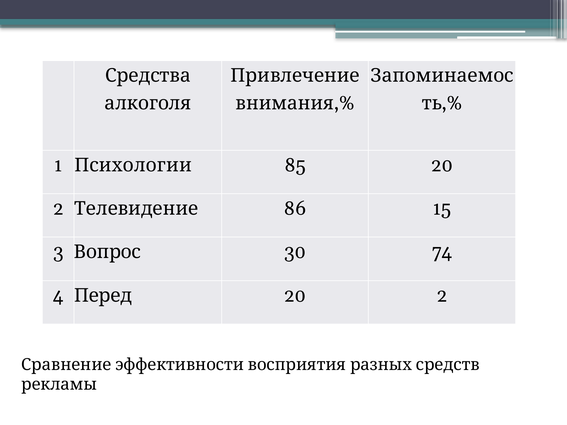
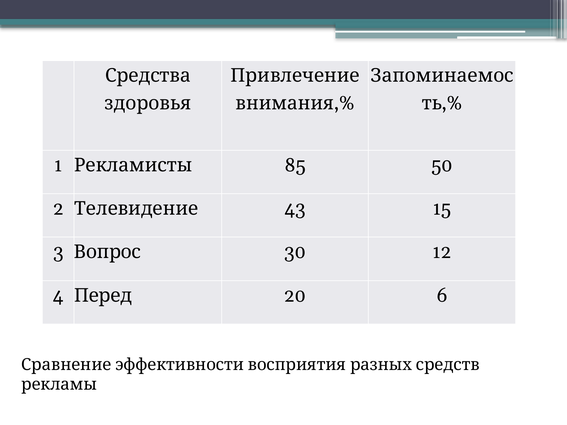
алкоголя: алкоголя -> здоровья (148, 103)
Психологии: Психологии -> Рекламисты (133, 165)
85 20: 20 -> 50 (442, 165)
86: 86 -> 43 (295, 209)
74: 74 -> 12 (442, 252)
2: 2 -> 6 (442, 296)
